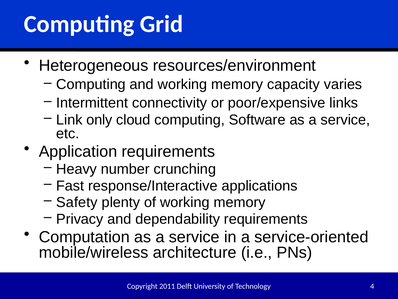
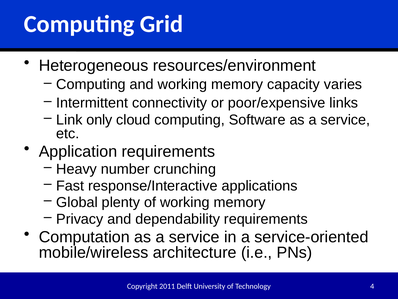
Safety: Safety -> Global (77, 202)
